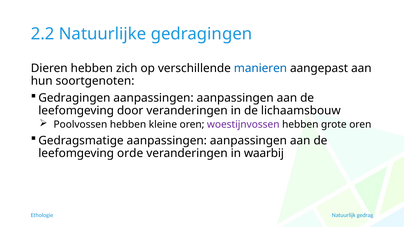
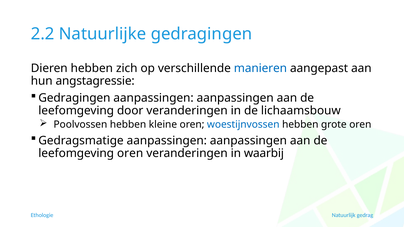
soortgenoten: soortgenoten -> angstagressie (95, 81)
woestijnvossen colour: purple -> blue (243, 125)
leefomgeving orde: orde -> oren (130, 153)
